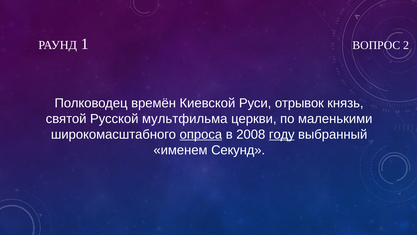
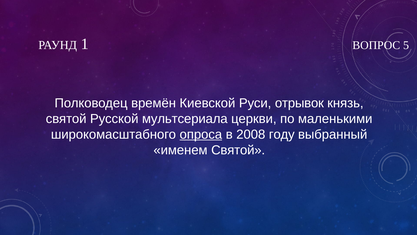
2: 2 -> 5 (406, 45)
мультфильма: мультфильма -> мультсериала (185, 119)
году underline: present -> none (282, 134)
именем Секунд: Секунд -> Святой (238, 150)
